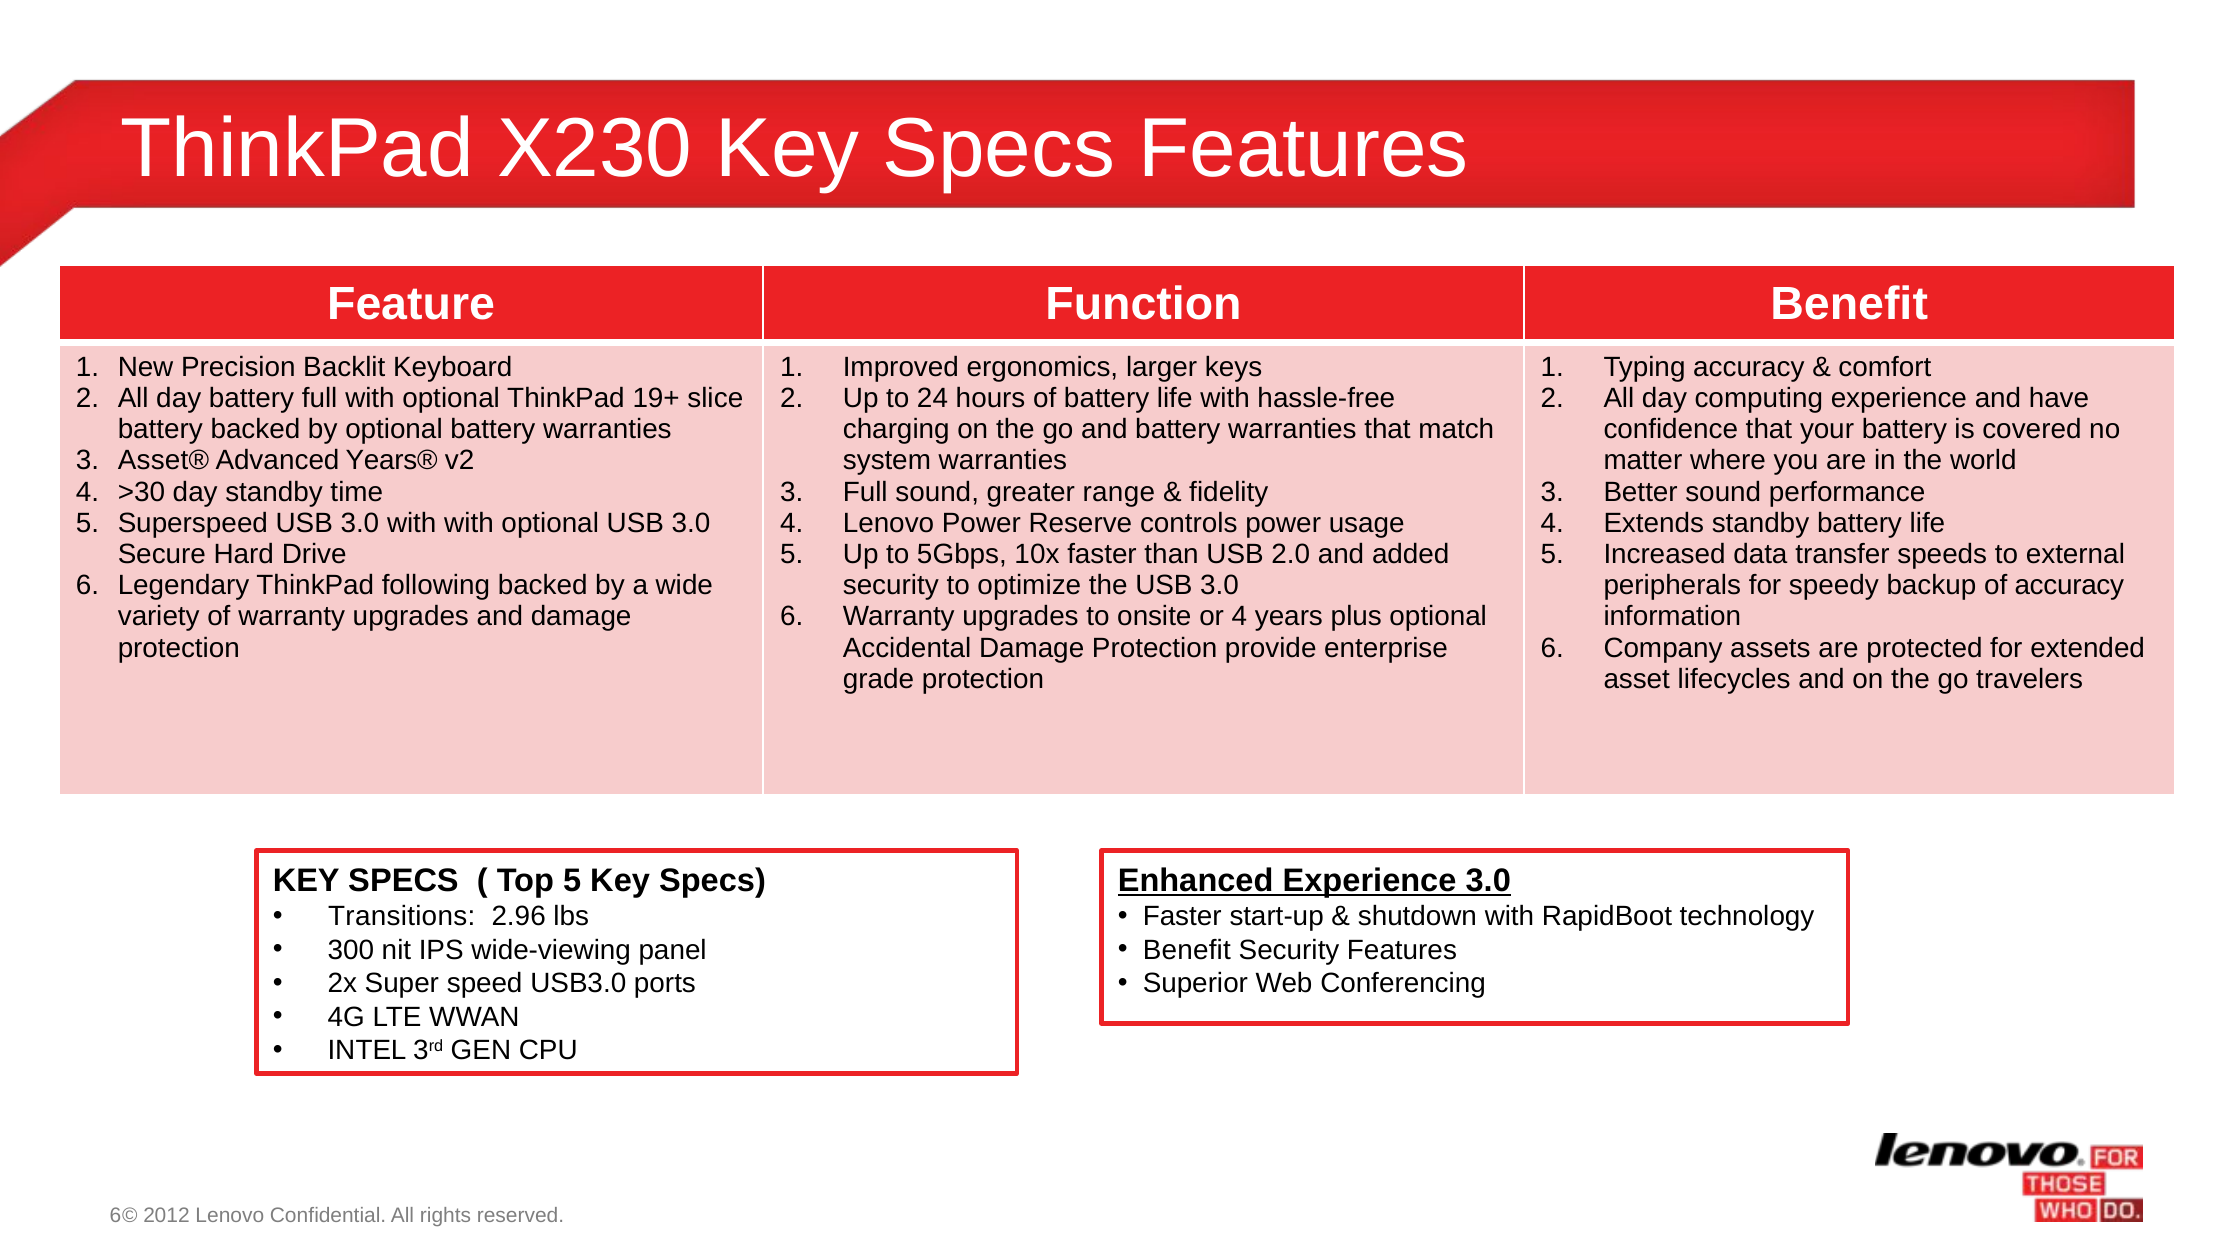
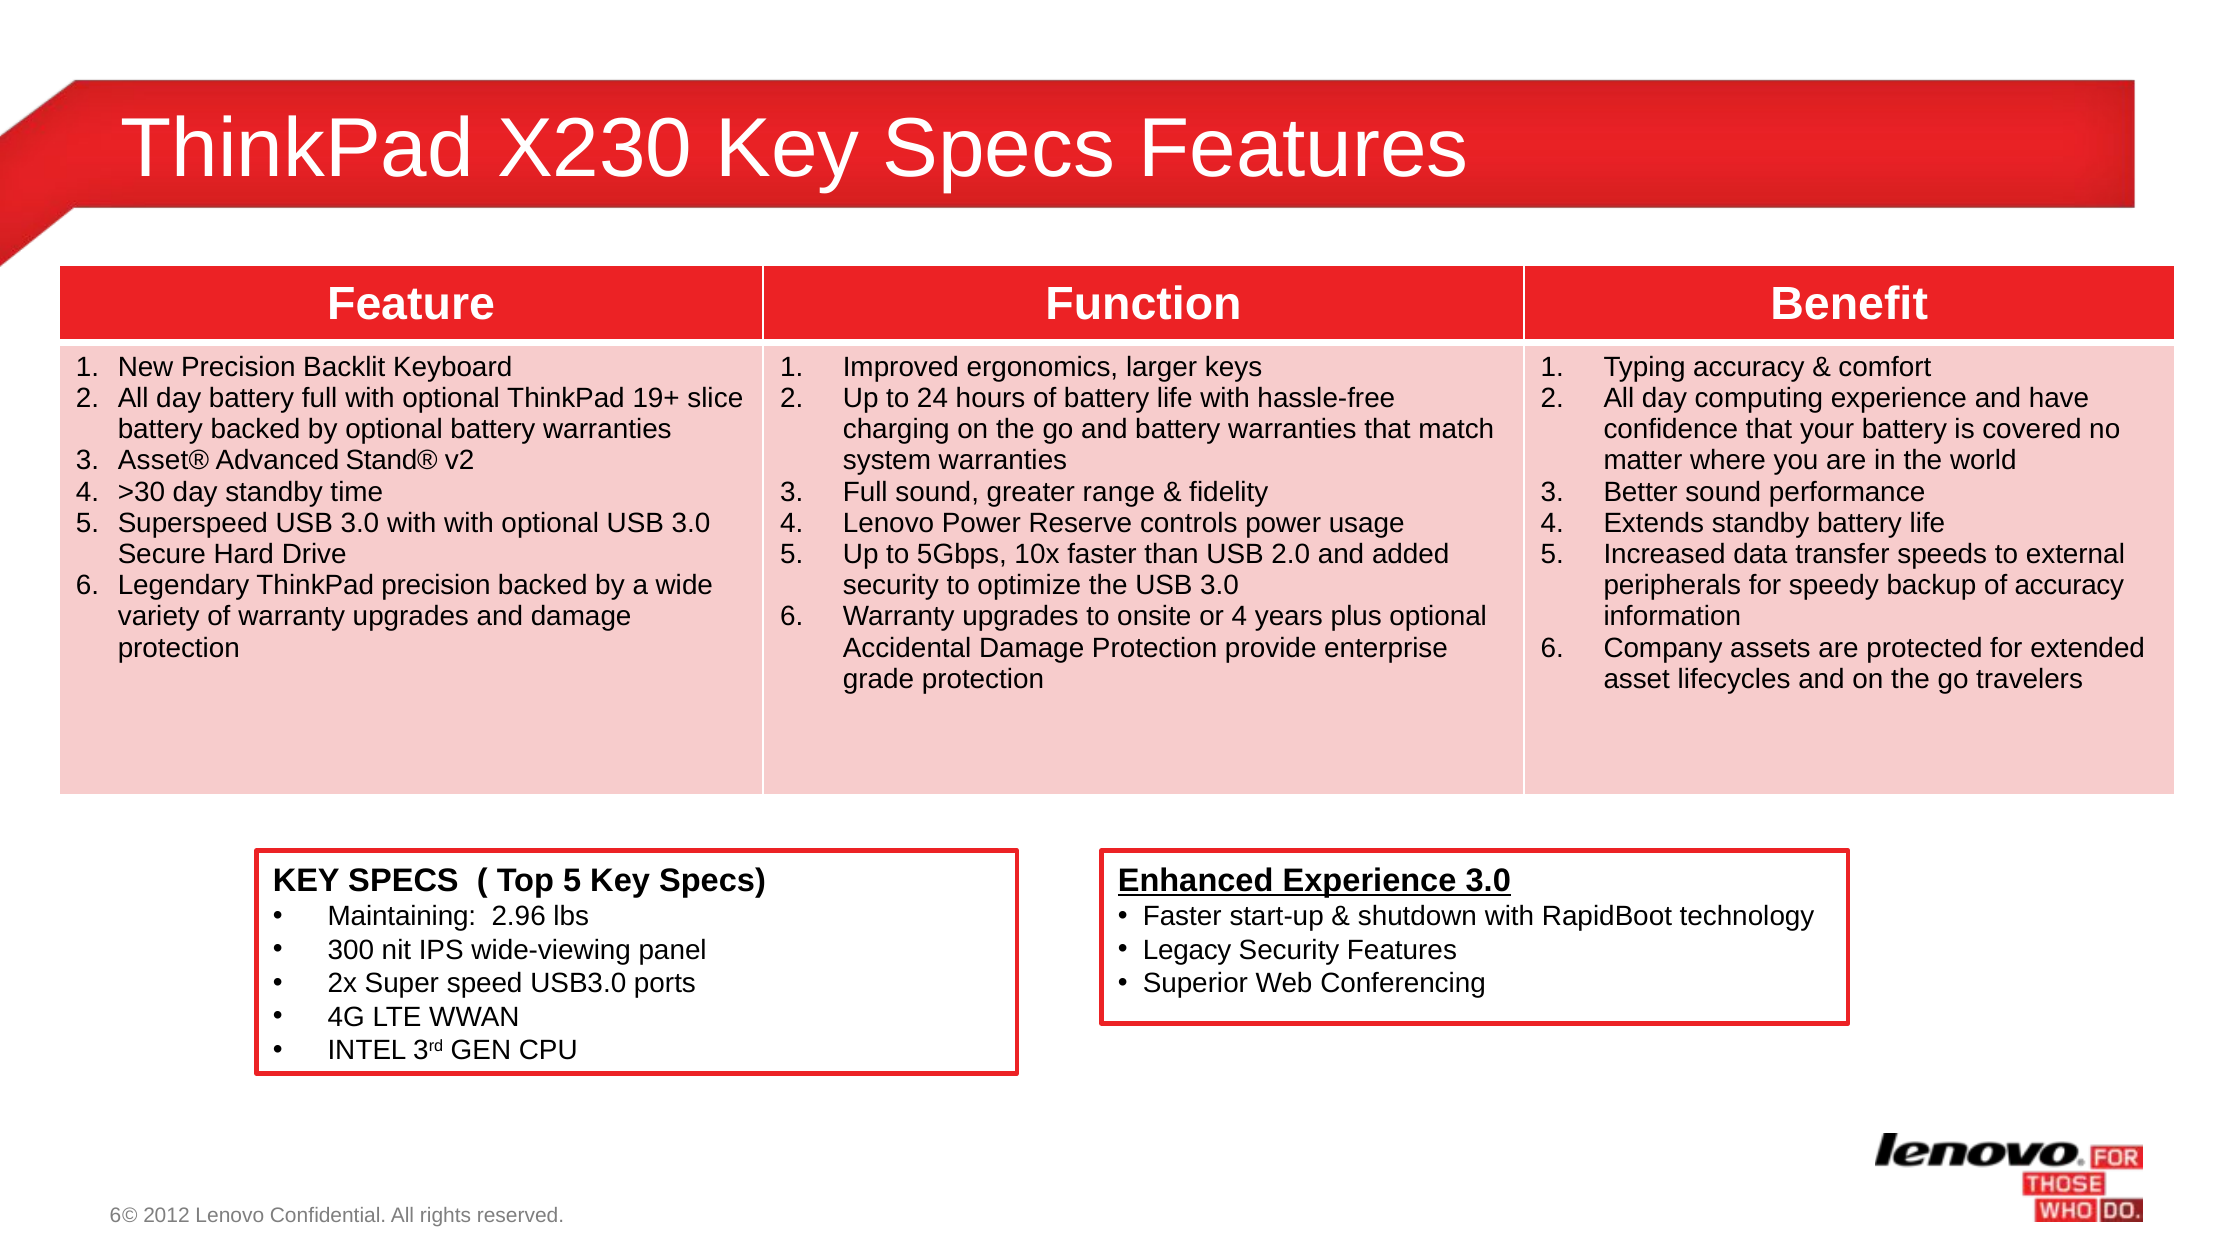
Years®: Years® -> Stand® (392, 461)
ThinkPad following: following -> precision (436, 586)
Transitions: Transitions -> Maintaining (402, 917)
Benefit: Benefit -> Legacy (1187, 950)
